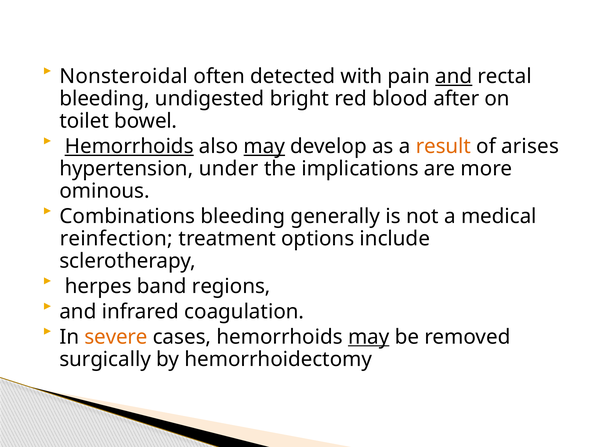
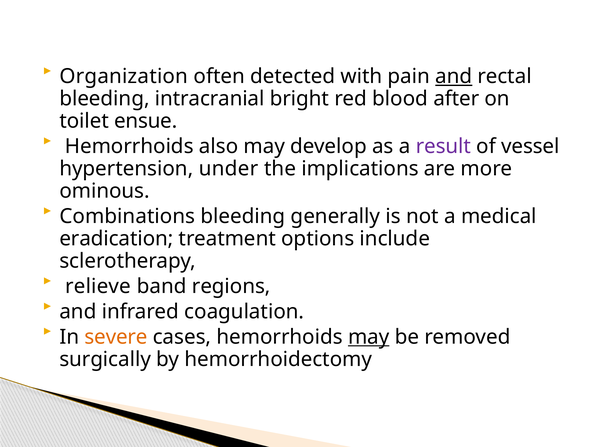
Nonsteroidal: Nonsteroidal -> Organization (124, 76)
undigested: undigested -> intracranial (210, 99)
bowel: bowel -> ensue (146, 121)
Hemorrhoids underline: present -> none (129, 146)
may underline: present -> none (264, 146)
result colour: orange -> purple (443, 146)
arises: arises -> vessel (530, 146)
reinfection: reinfection -> eradication (116, 238)
herpes: herpes -> relieve (98, 286)
